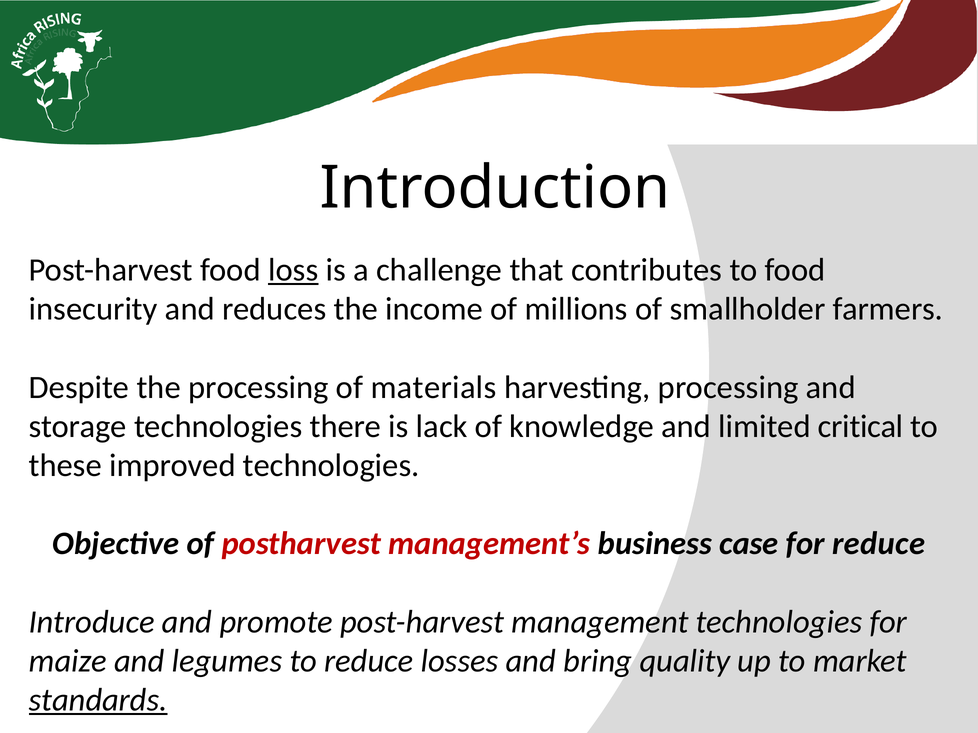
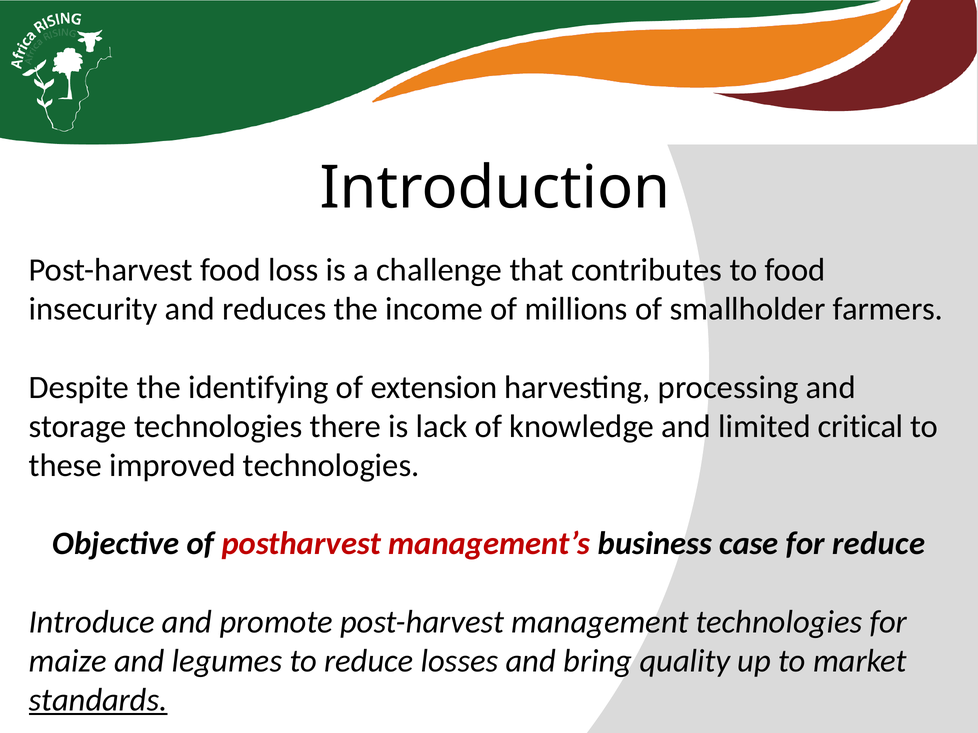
loss underline: present -> none (293, 270)
the processing: processing -> identifying (258, 388)
materials: materials -> extension (434, 388)
